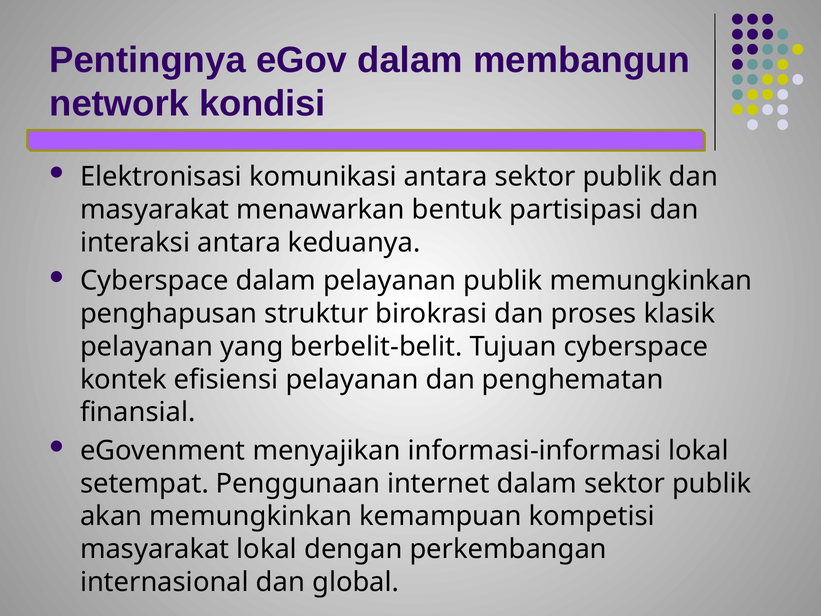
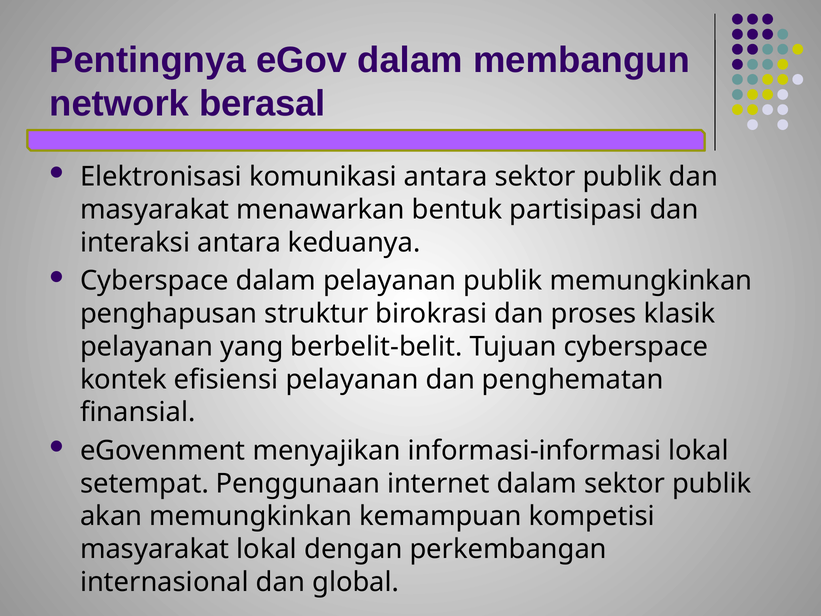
kondisi: kondisi -> berasal (262, 104)
